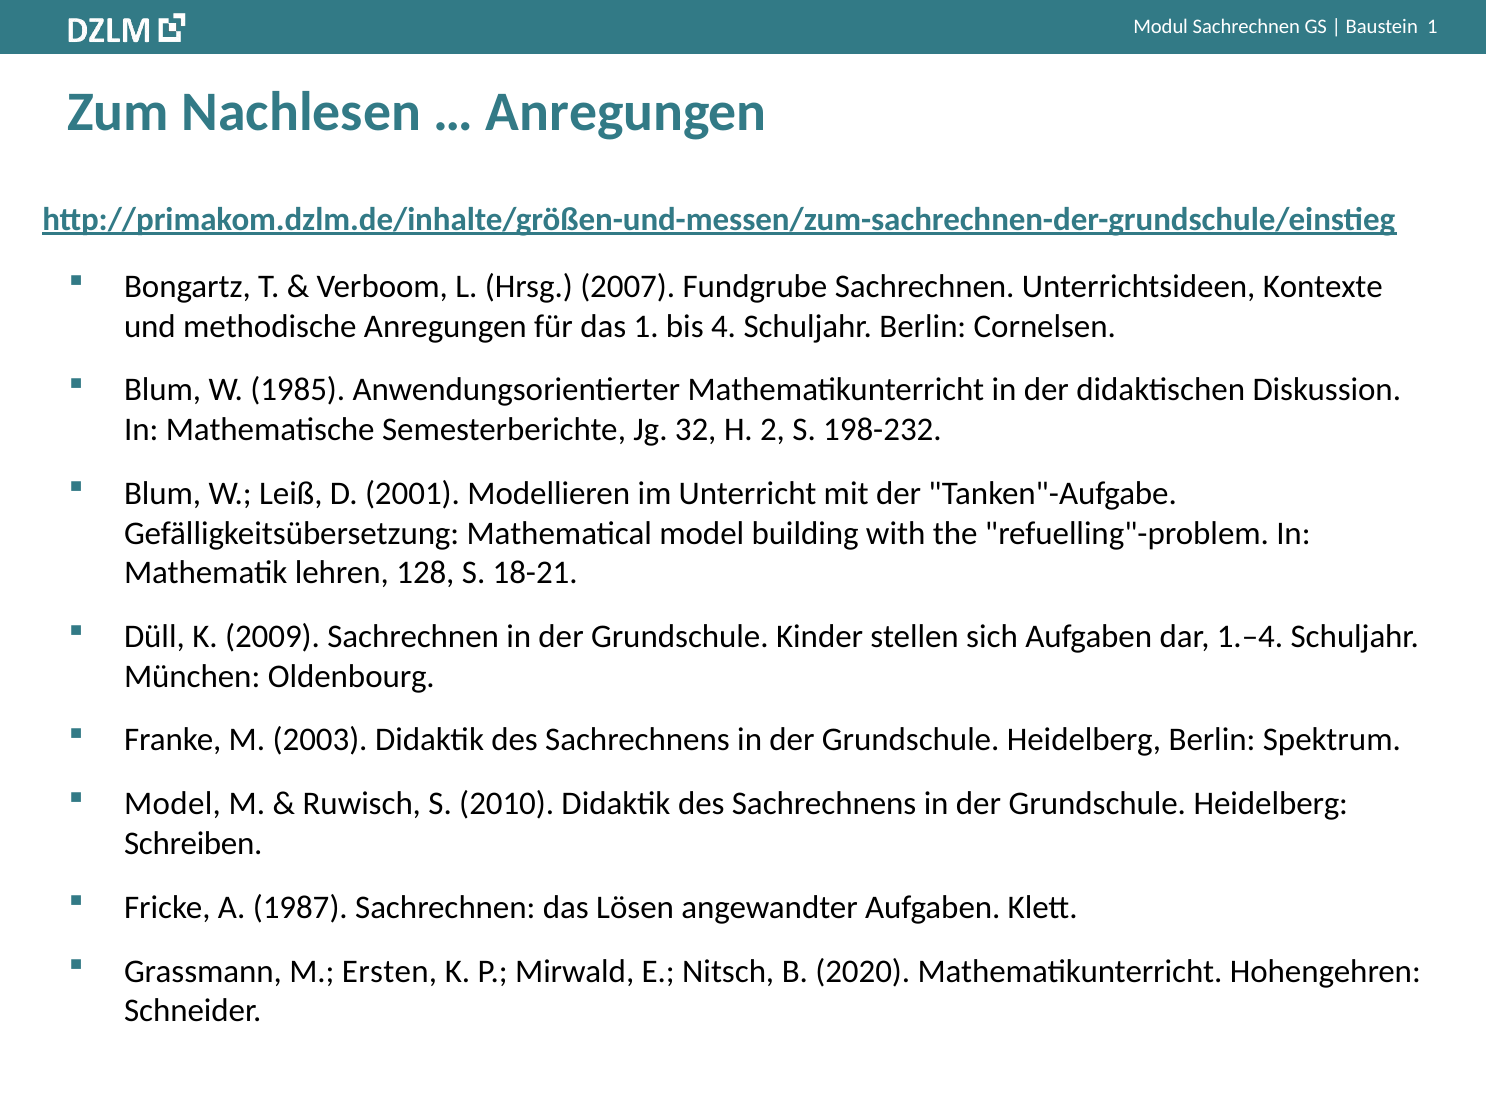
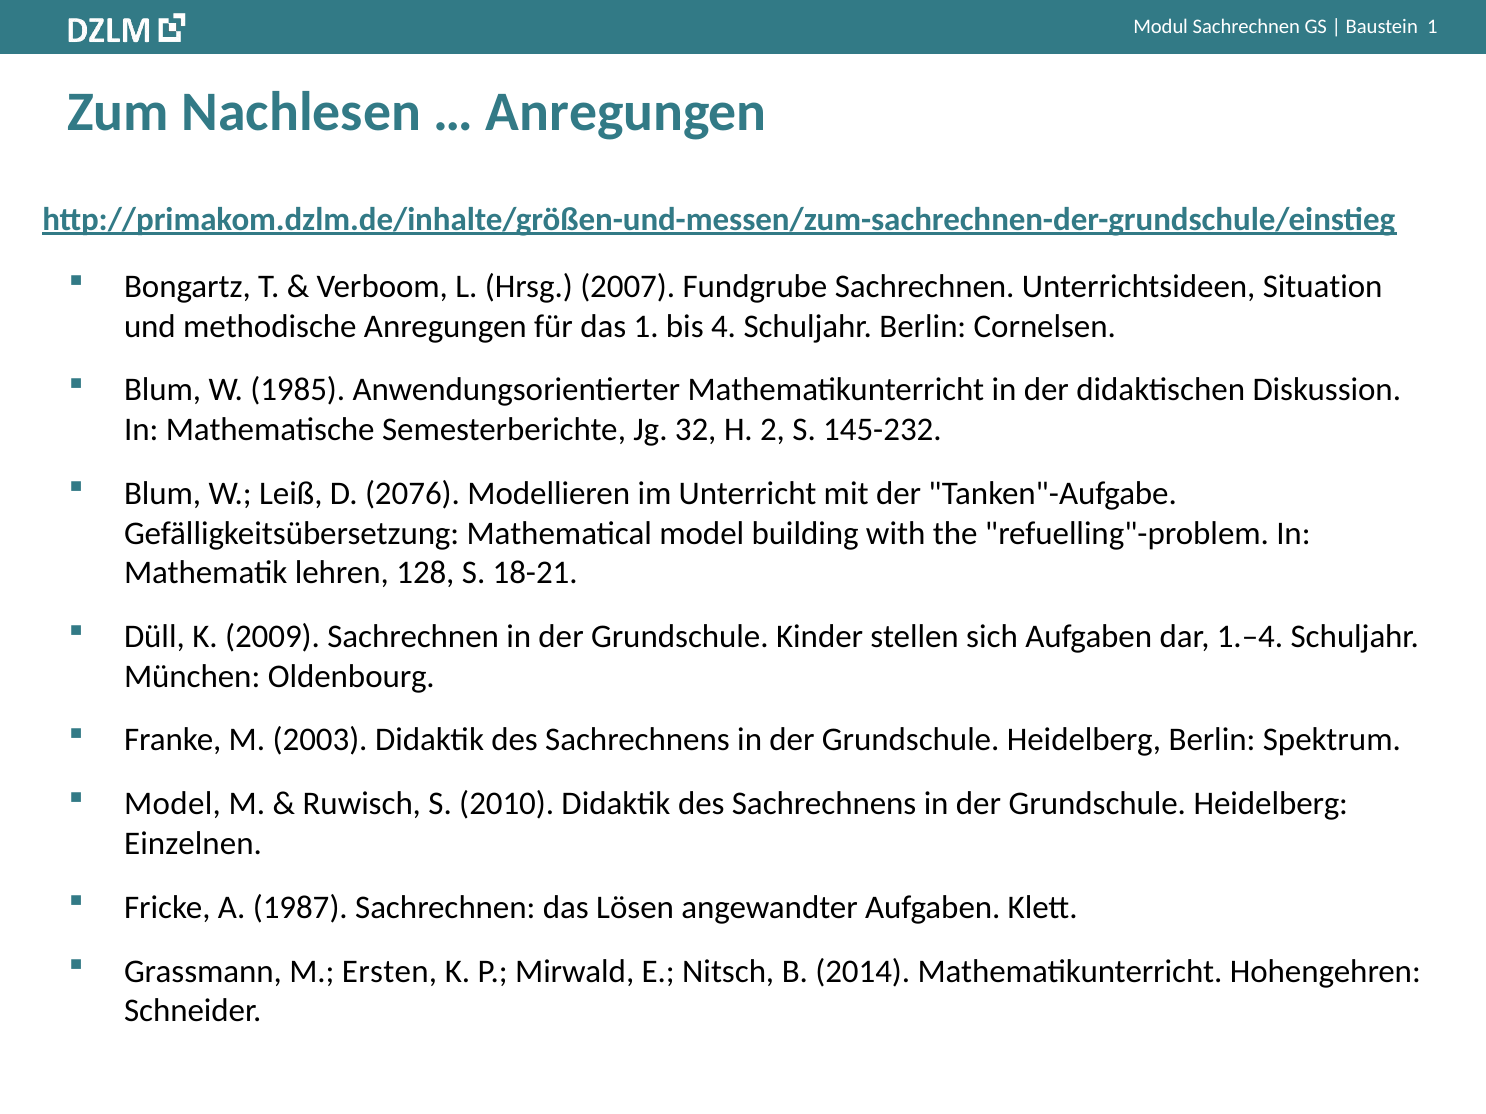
Kontexte: Kontexte -> Situation (1323, 287)
198-232: 198-232 -> 145-232 (882, 430)
2001: 2001 -> 2076 (413, 494)
Schreiben: Schreiben -> Einzelnen (193, 844)
2020: 2020 -> 2014 (863, 972)
